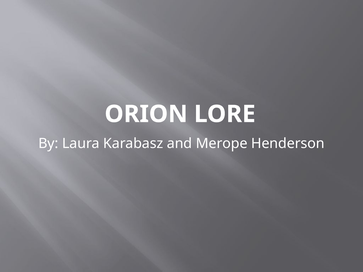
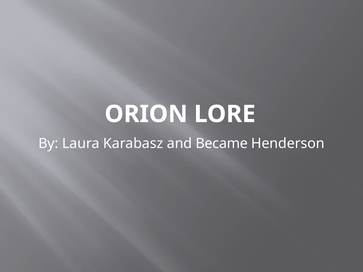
Merope: Merope -> Became (222, 144)
